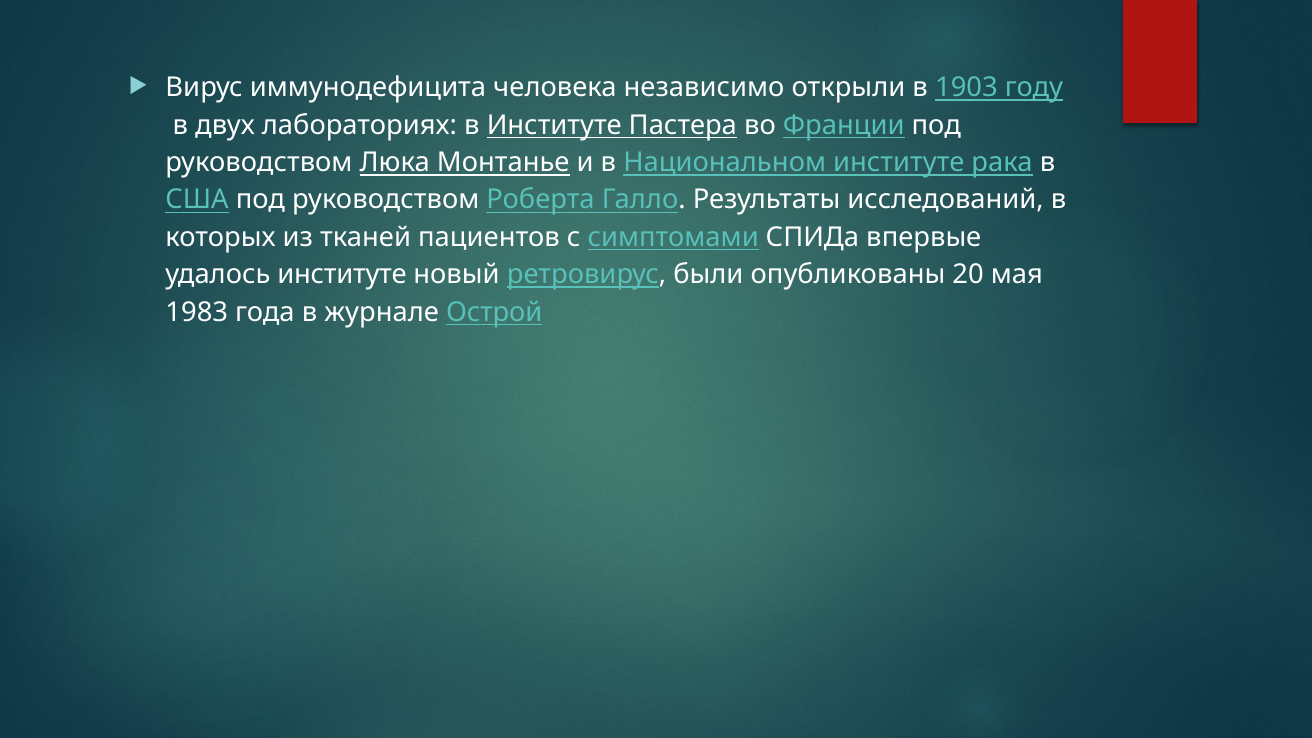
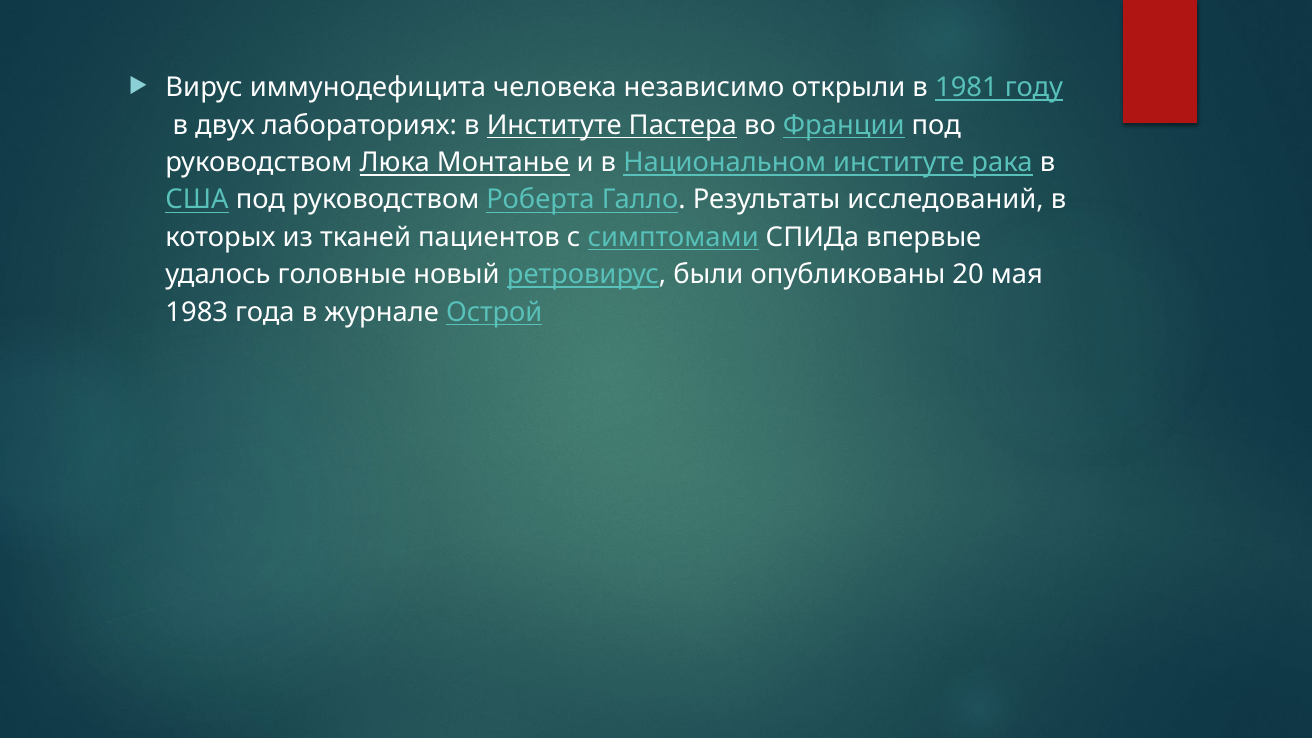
1903: 1903 -> 1981 (966, 88)
удалось институте: институте -> головные (342, 275)
